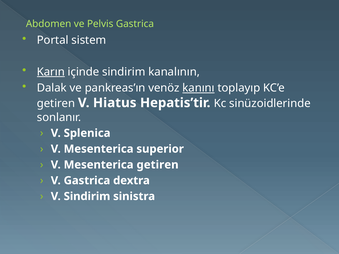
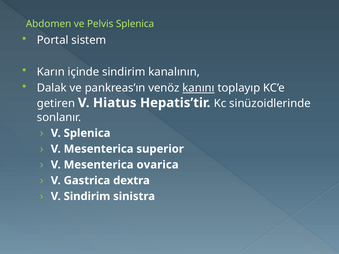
Pelvis Gastrica: Gastrica -> Splenica (135, 24)
Karın underline: present -> none (51, 72)
Mesenterica getiren: getiren -> ovarica (158, 165)
